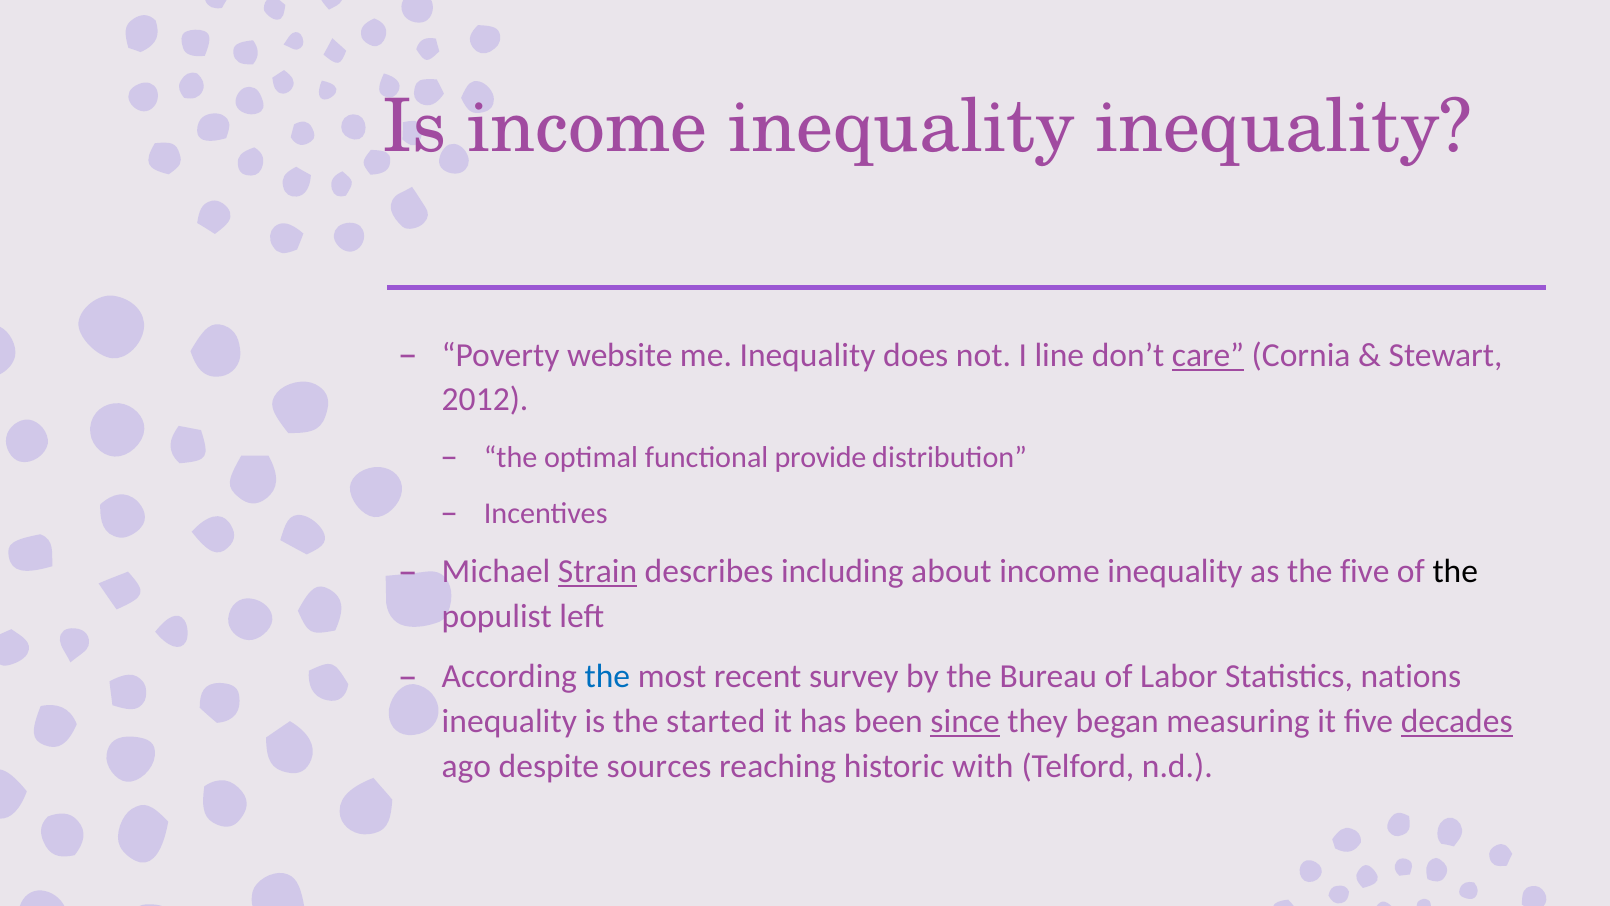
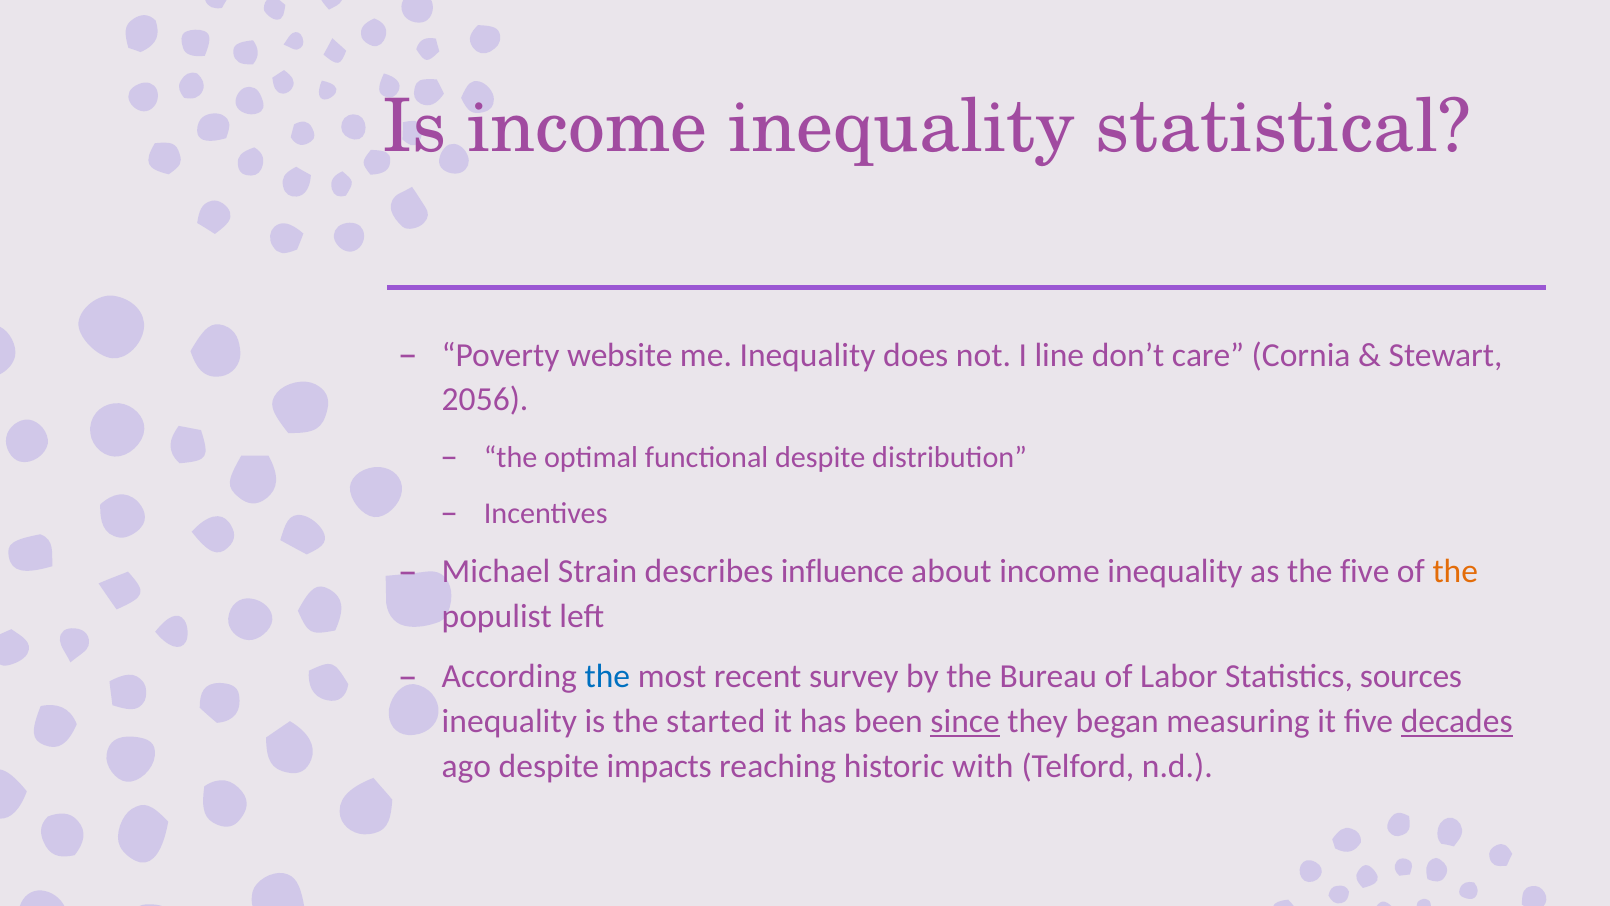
inequality inequality: inequality -> statistical (1283, 127)
care underline: present -> none (1208, 355)
2012: 2012 -> 2056 (485, 400)
functional provide: provide -> despite (820, 457)
Strain underline: present -> none (598, 571)
including: including -> influence (843, 571)
the colour: black -> orange (1455, 571)
nations: nations -> sources (1411, 676)
sources: sources -> impacts (659, 766)
